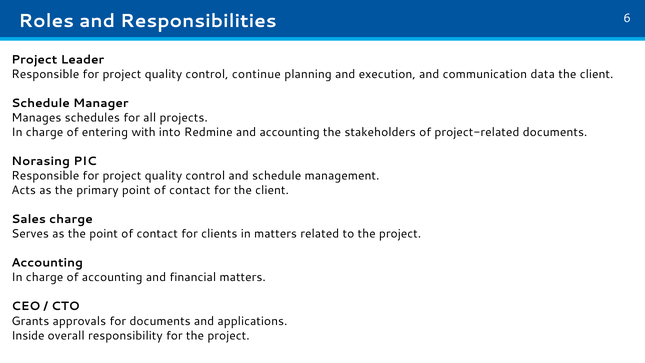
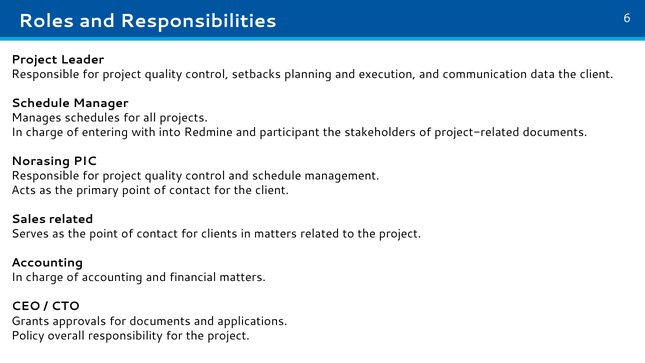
continue: continue -> setbacks (256, 74)
and accounting: accounting -> participant (290, 132)
Sales charge: charge -> related (71, 219)
Inside: Inside -> Policy (28, 335)
